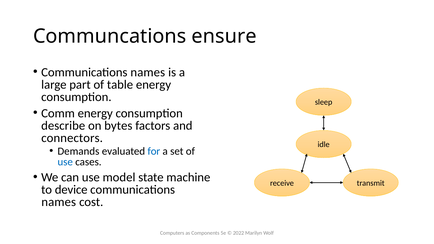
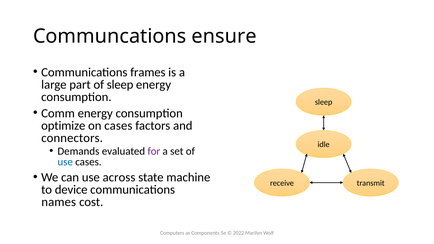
names: names -> frames (148, 72)
of table: table -> sleep (120, 85)
describe: describe -> optimize (63, 126)
on bytes: bytes -> cases (118, 126)
for colour: blue -> purple (154, 151)
model: model -> across (119, 177)
